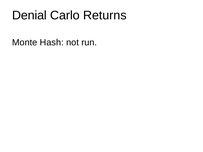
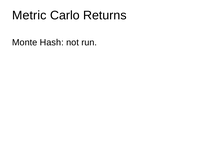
Denial: Denial -> Metric (29, 15)
